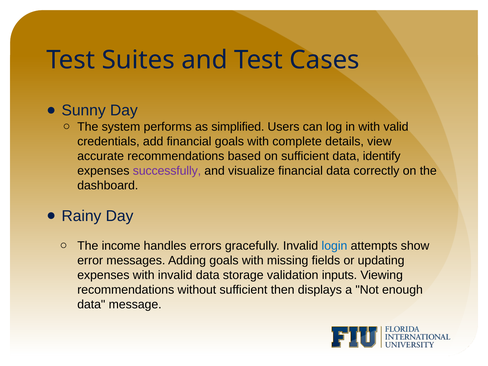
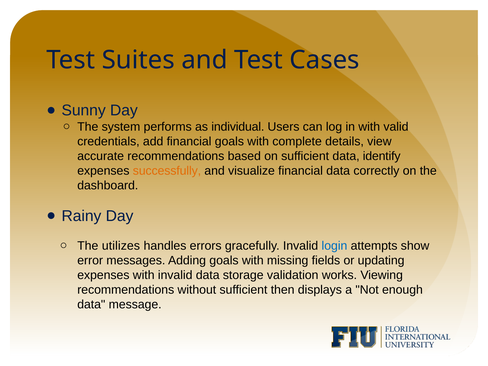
simplified: simplified -> individual (238, 127)
successfully colour: purple -> orange (167, 171)
income: income -> utilizes (121, 246)
inputs: inputs -> works (339, 275)
